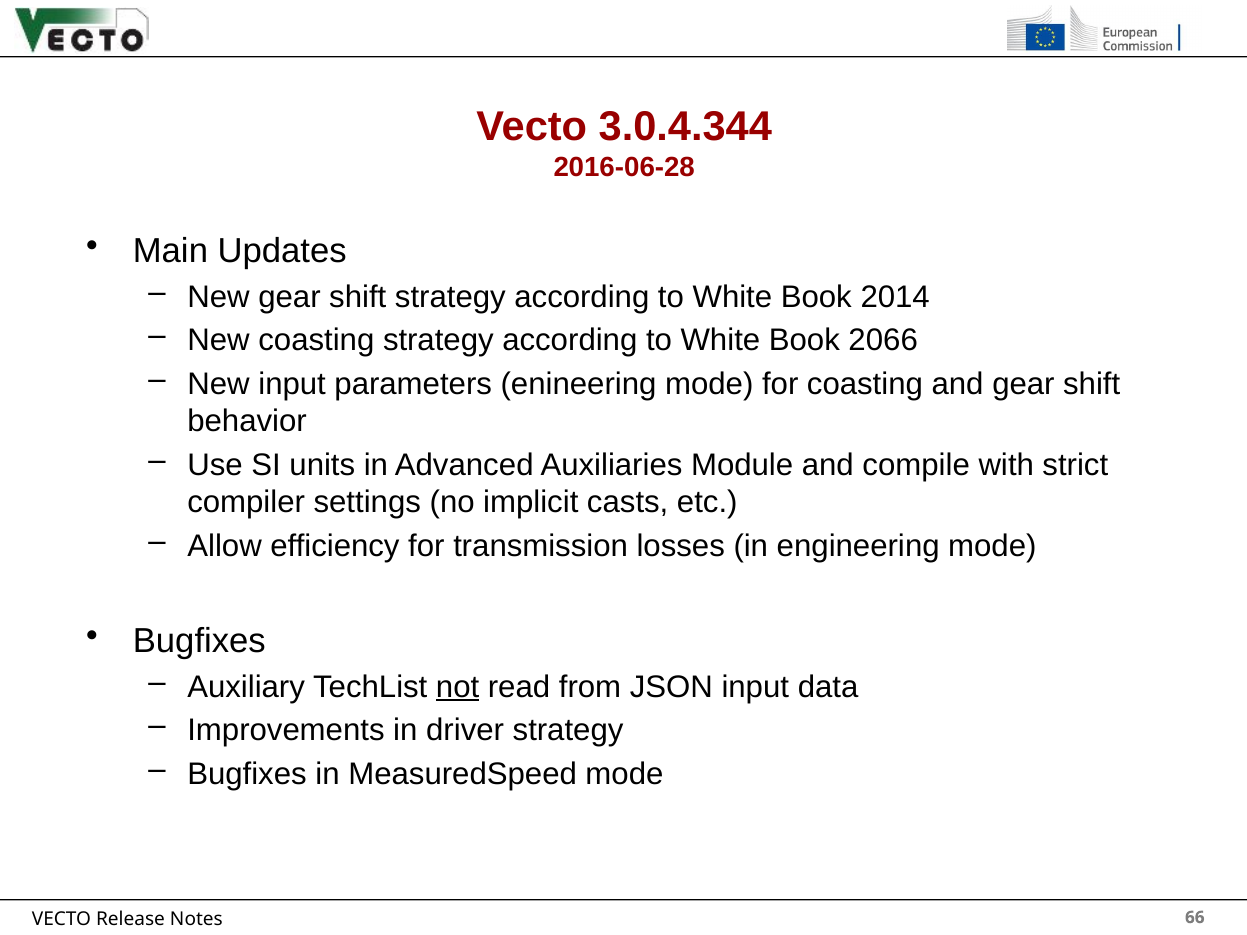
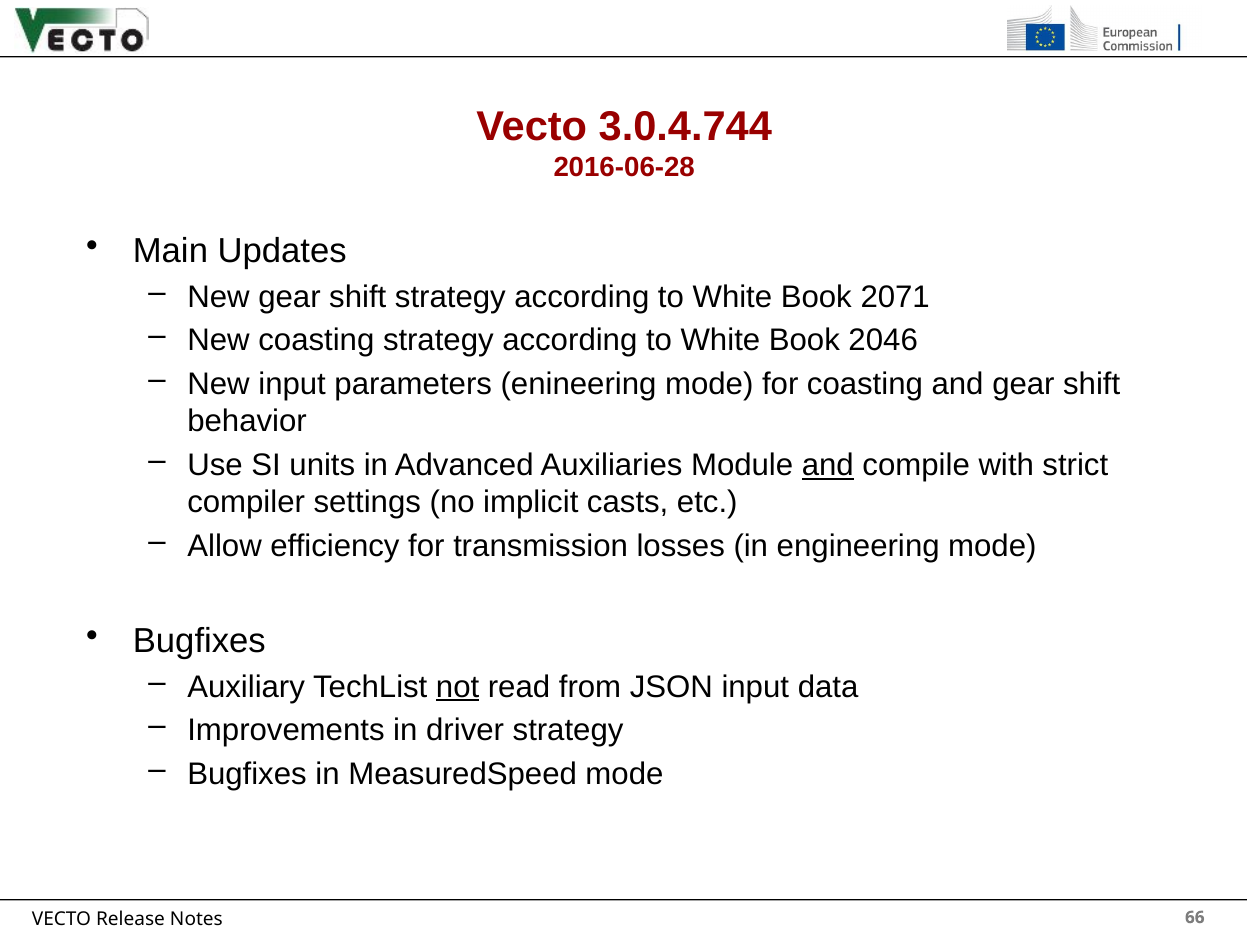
3.0.4.344: 3.0.4.344 -> 3.0.4.744 (685, 126)
2014: 2014 -> 2071 (895, 297)
2066: 2066 -> 2046 (883, 341)
and underline: none -> present (828, 465)
